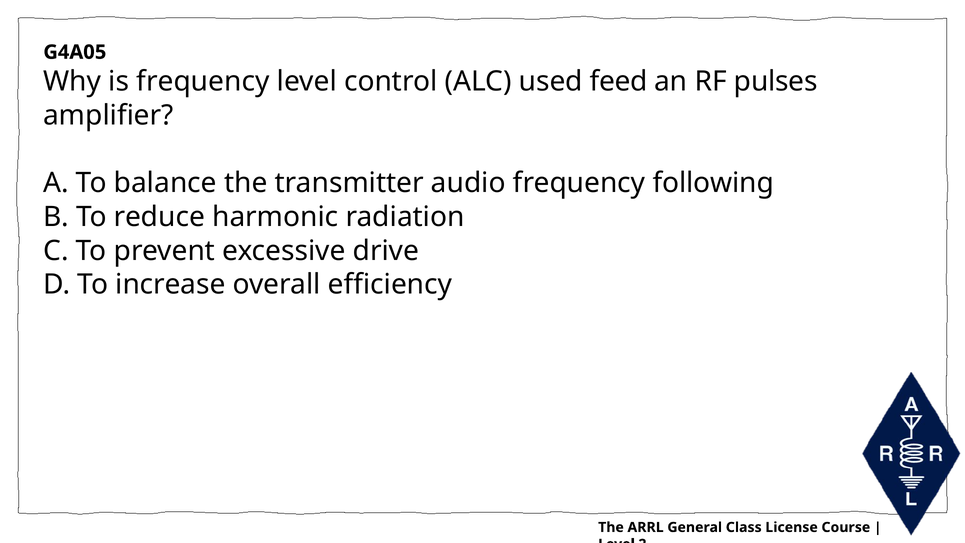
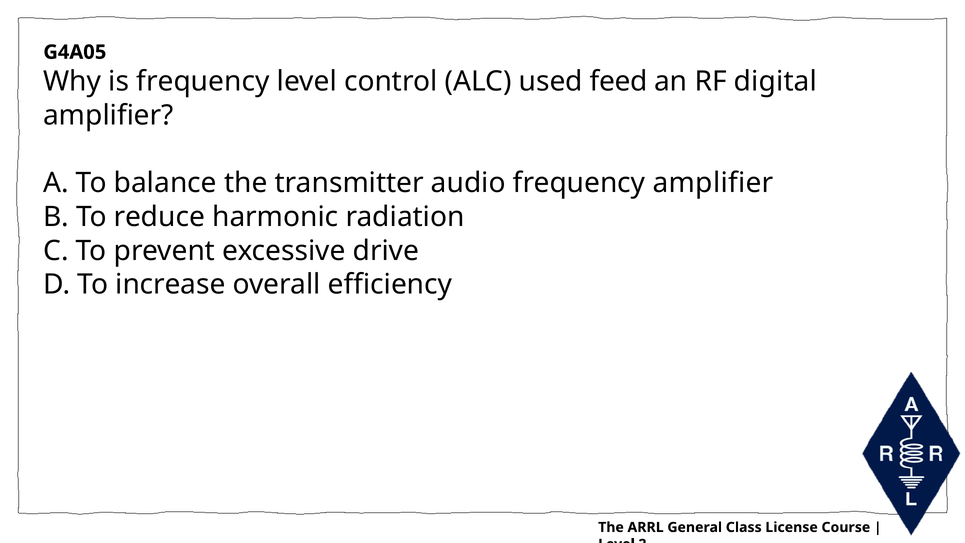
pulses: pulses -> digital (776, 82)
frequency following: following -> amplifier (713, 183)
